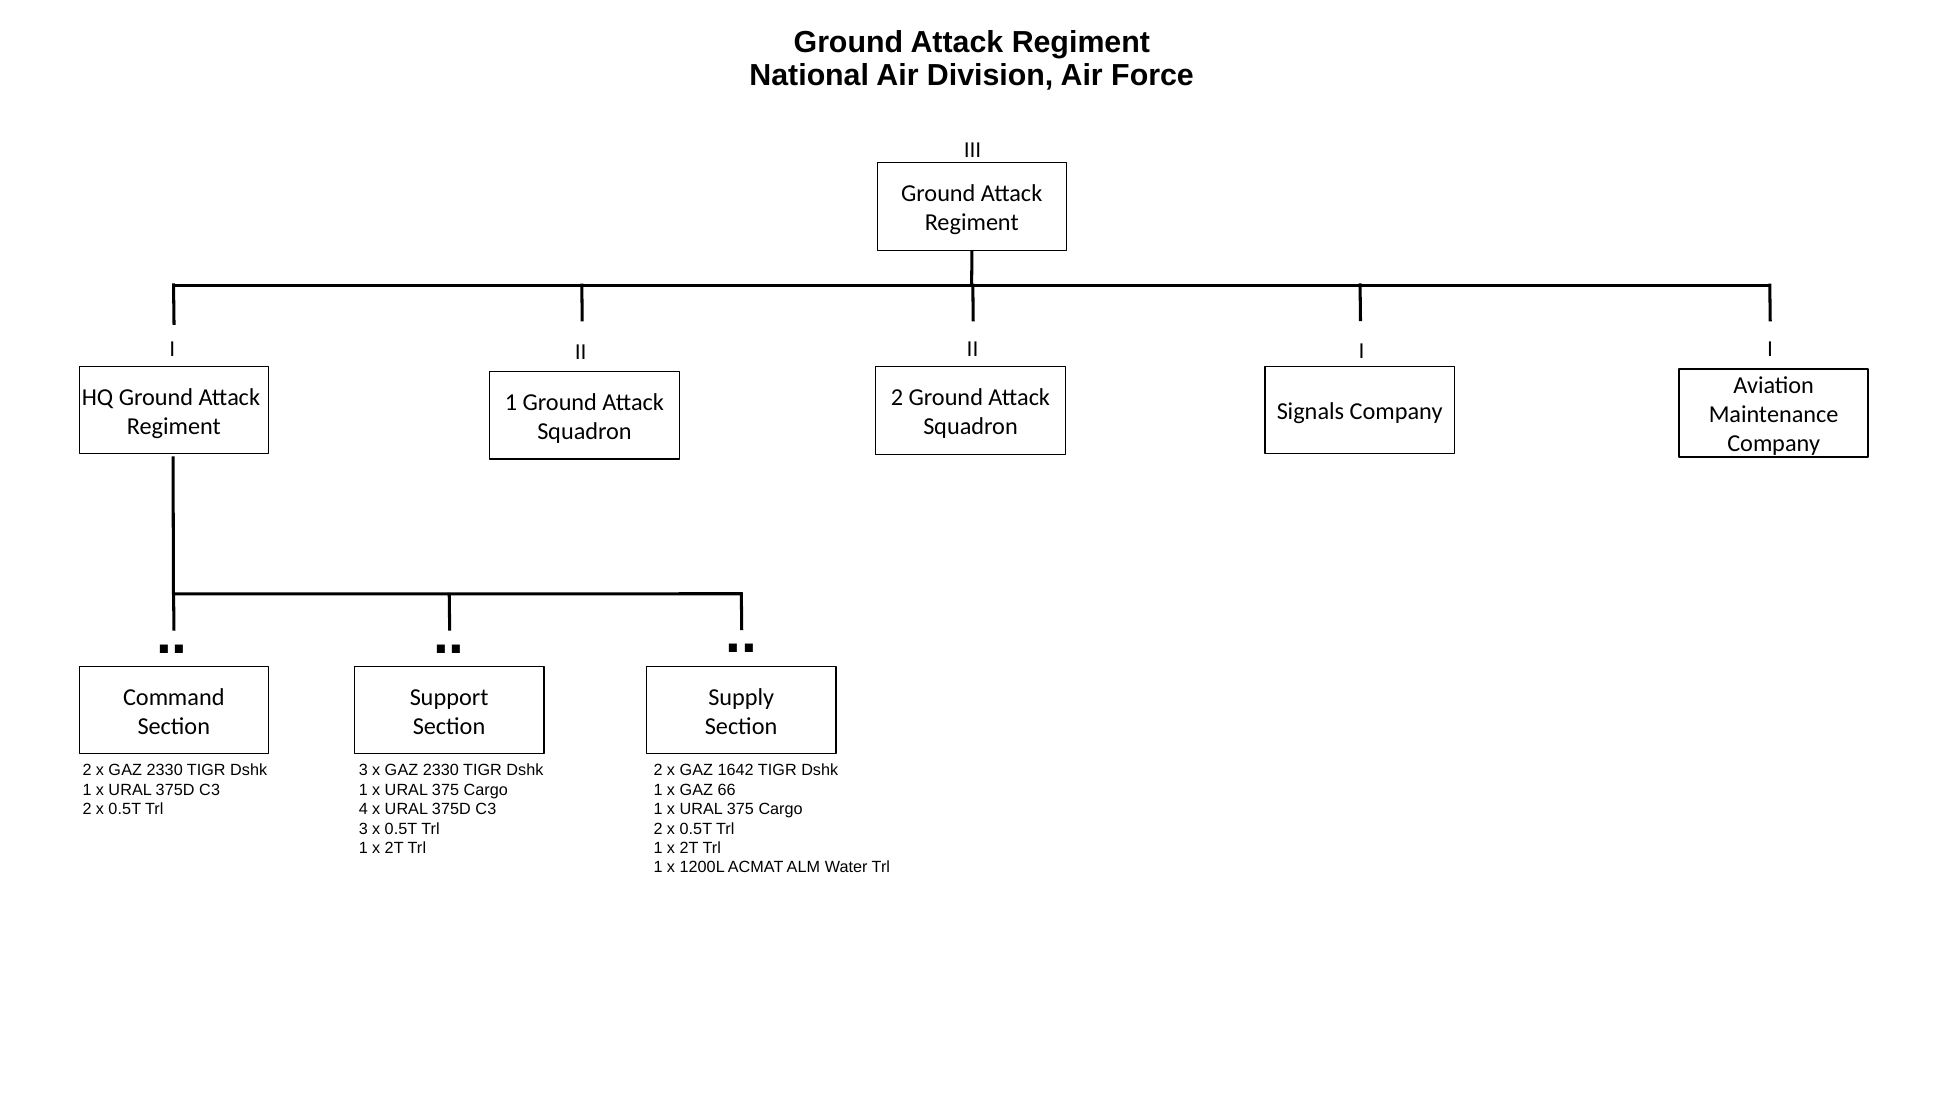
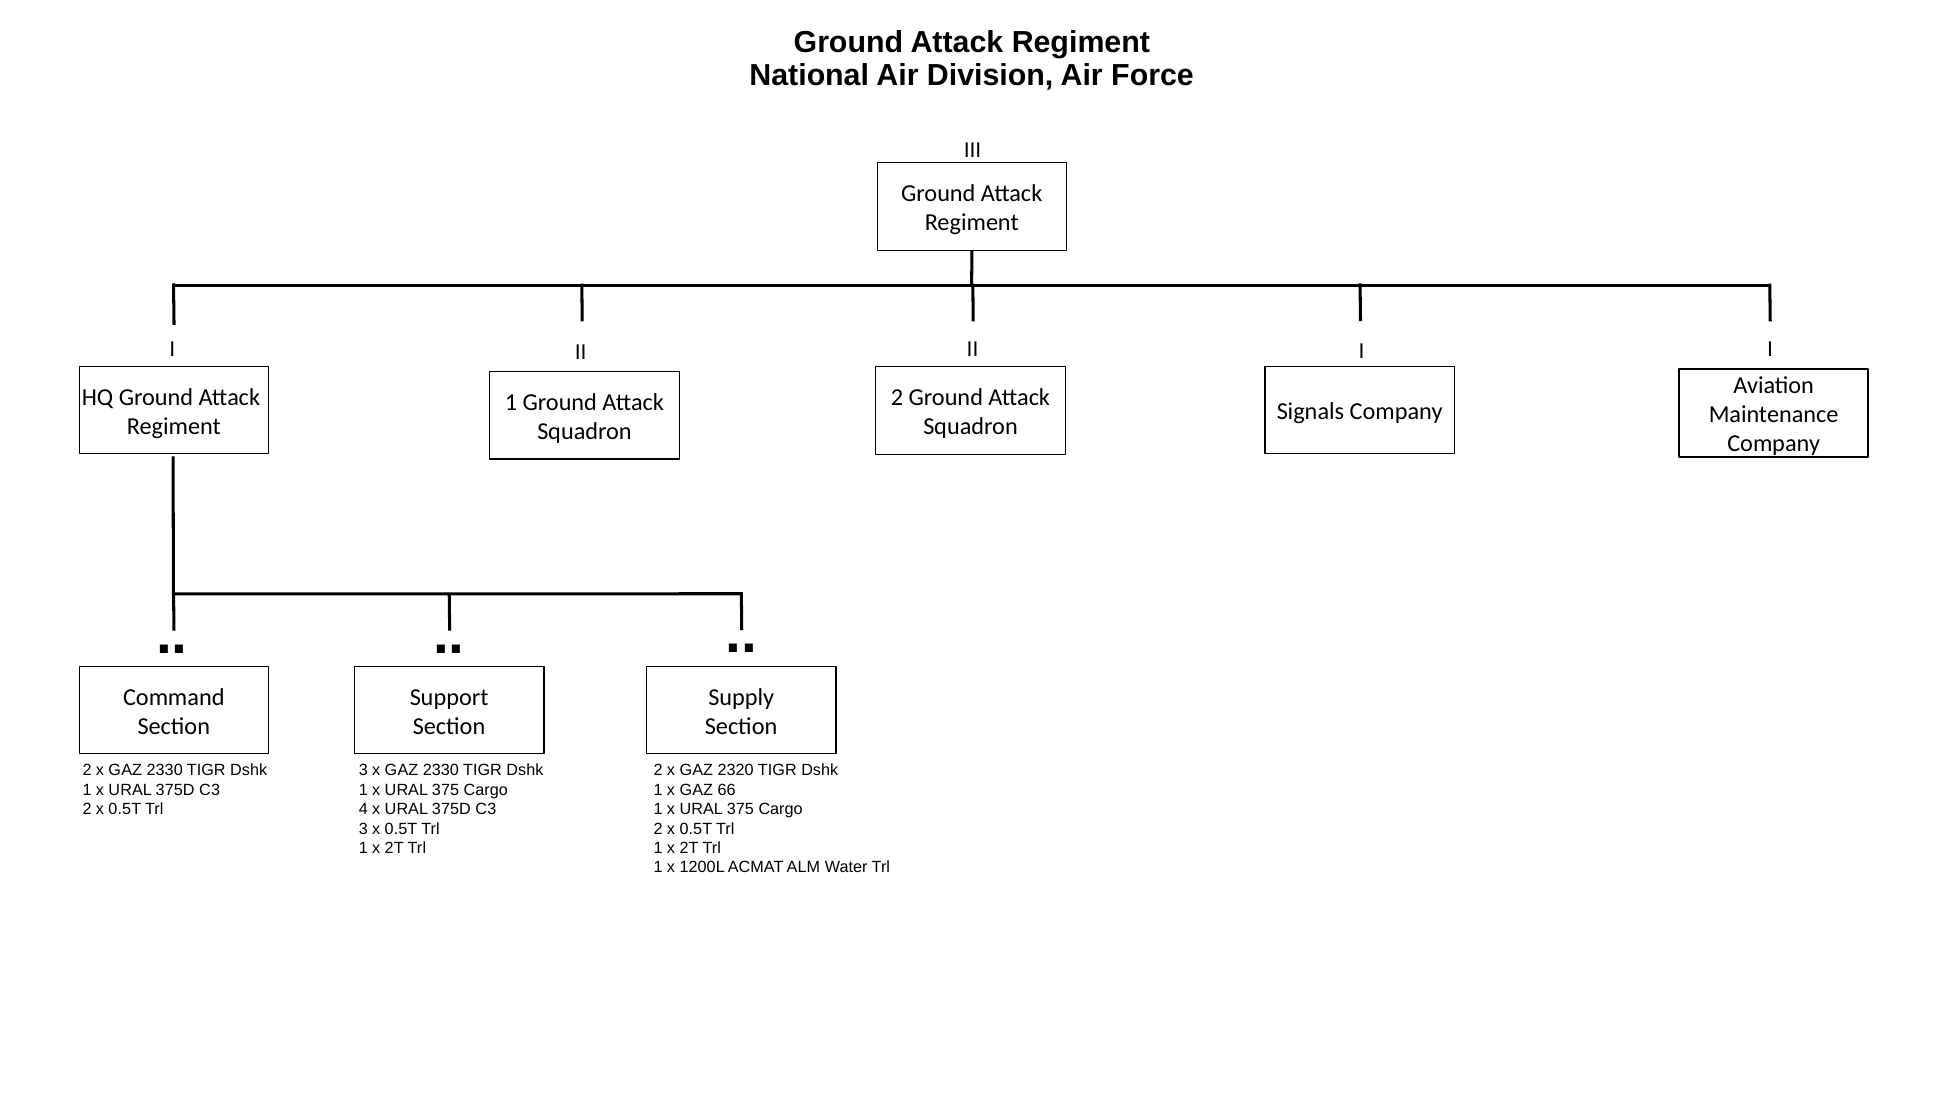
1642: 1642 -> 2320 (736, 770)
